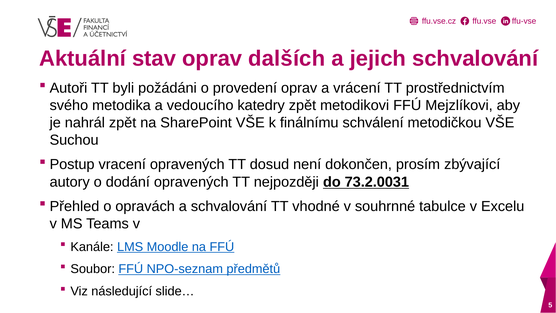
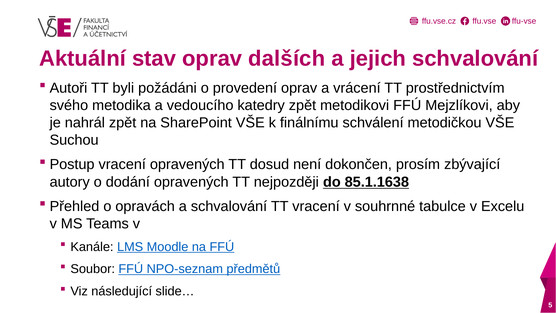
73.2.0031: 73.2.0031 -> 85.1.1638 (377, 182)
TT vhodné: vhodné -> vracení (316, 206)
